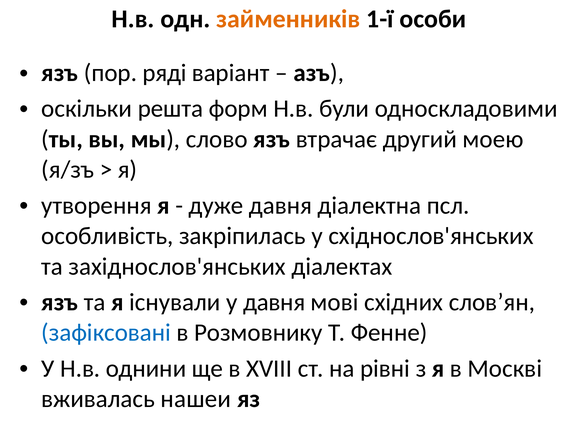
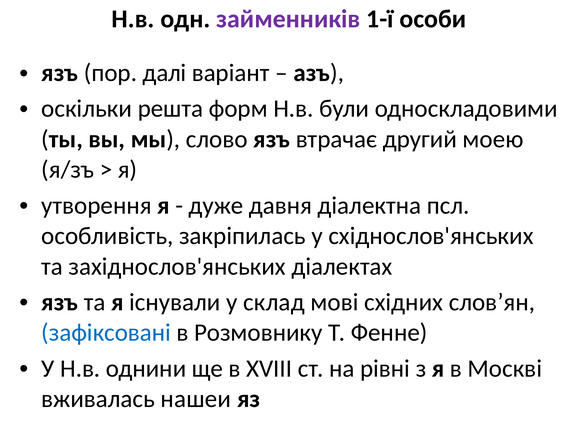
займенників colour: orange -> purple (288, 19)
ряді: ряді -> далі (164, 73)
у давня: давня -> склад (274, 303)
